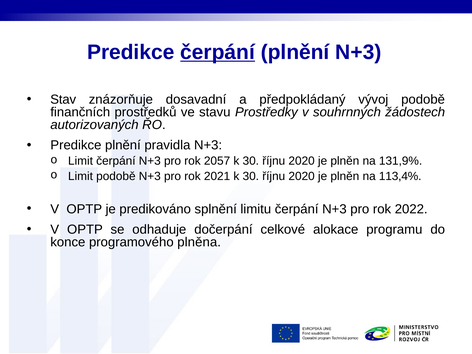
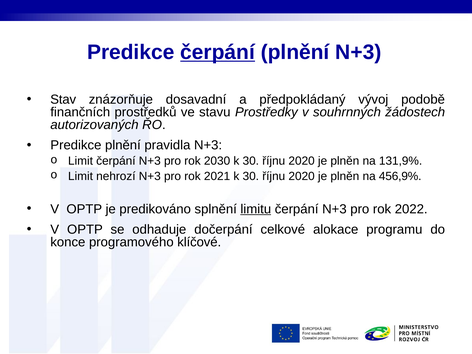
2057: 2057 -> 2030 (217, 161)
Limit podobě: podobě -> nehrozí (116, 176)
113,4%: 113,4% -> 456,9% (400, 176)
limitu underline: none -> present (256, 209)
plněna: plněna -> klíčové (199, 242)
